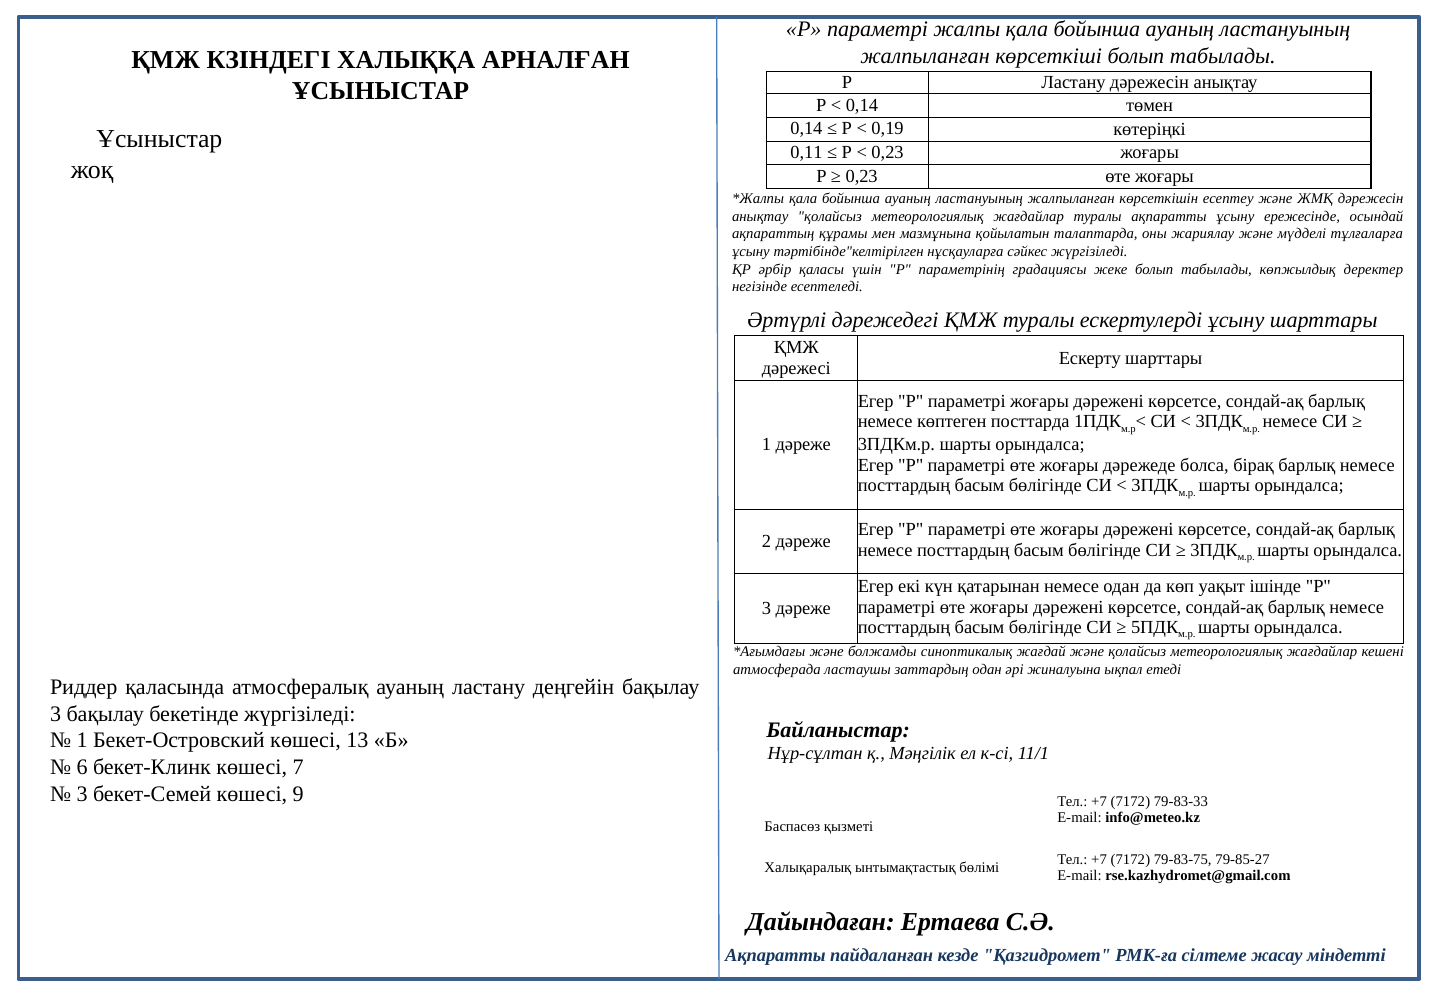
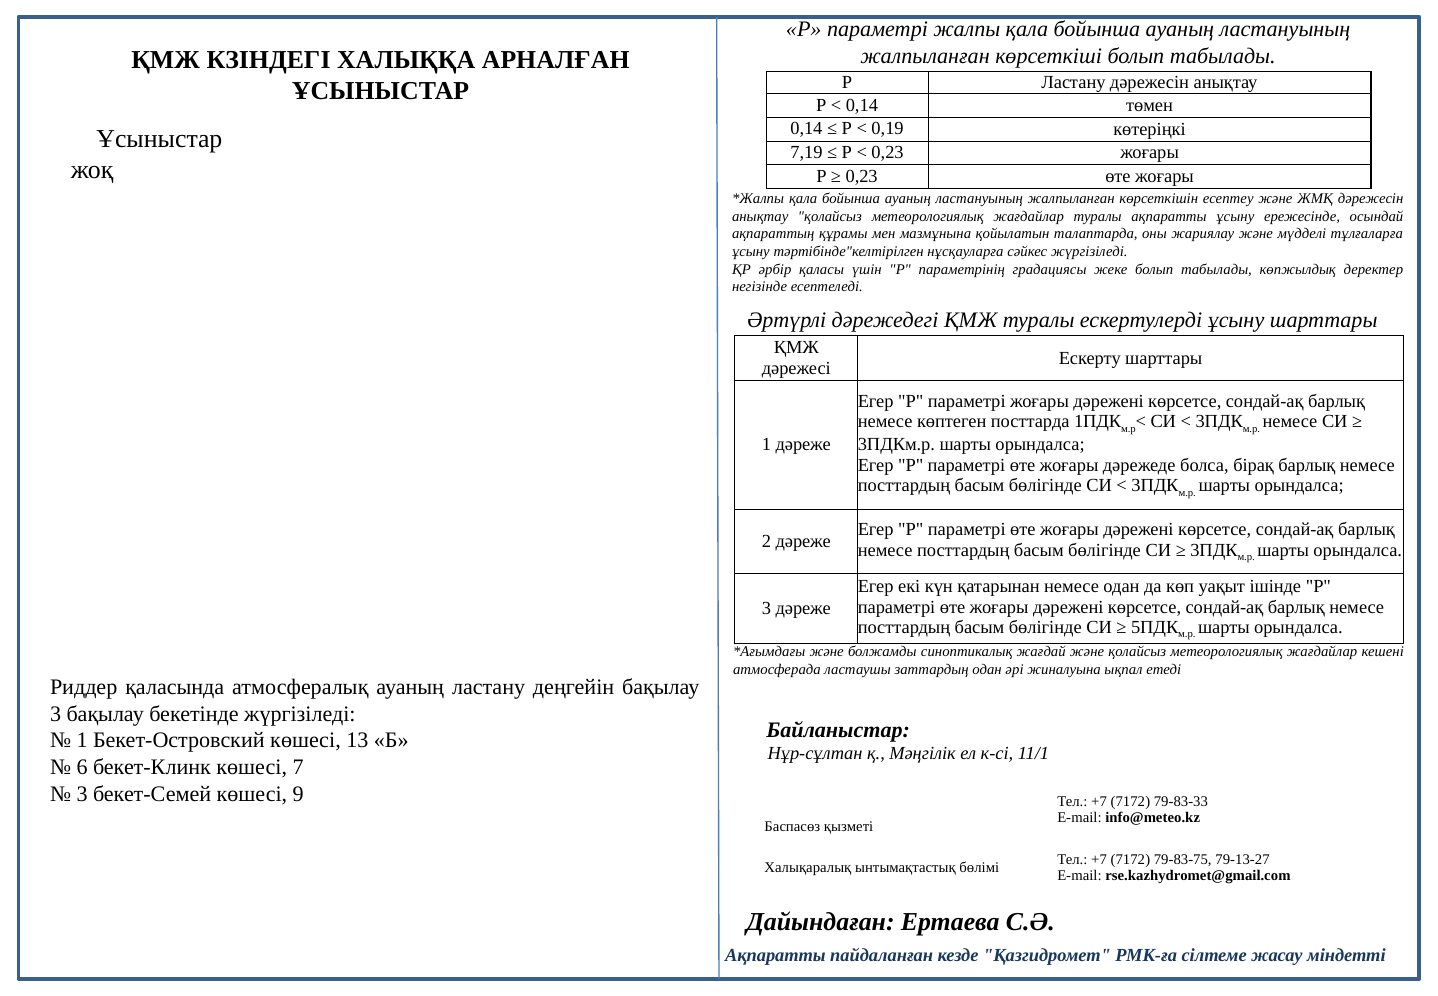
0,11: 0,11 -> 7,19 (807, 153)
79-85-27: 79-85-27 -> 79-13-27 (1243, 859)
